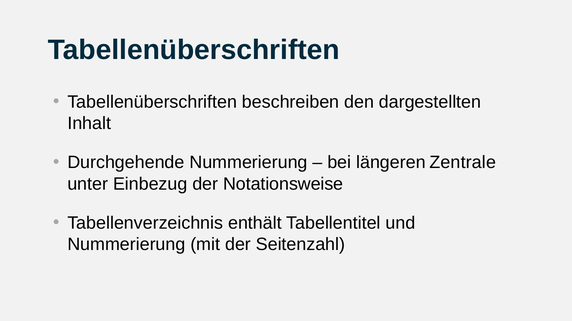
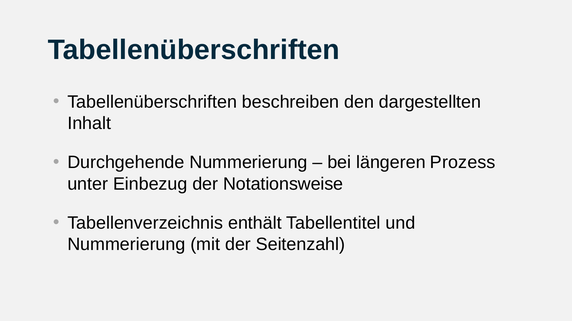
Zentrale: Zentrale -> Prozess (463, 163)
